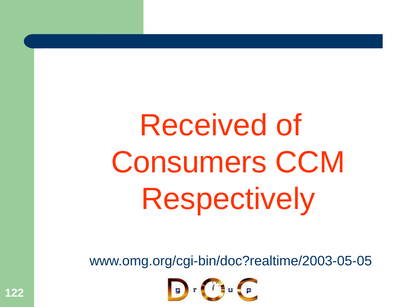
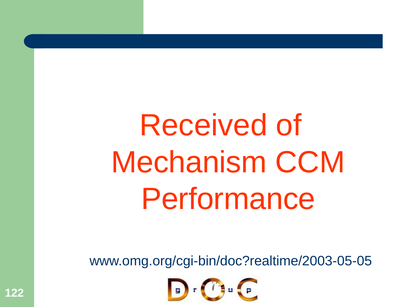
Consumers: Consumers -> Mechanism (189, 163)
Respectively: Respectively -> Performance (228, 199)
